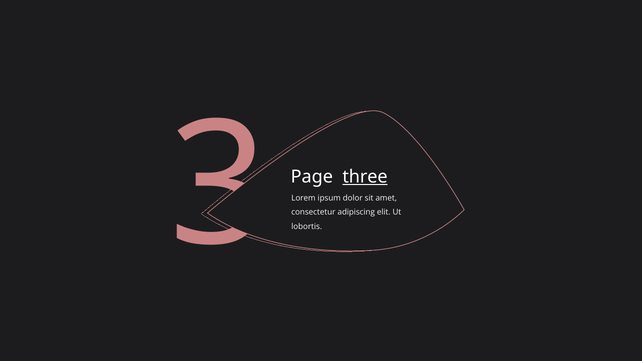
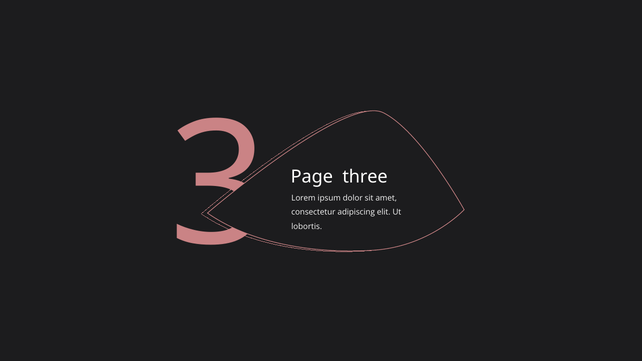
three underline: present -> none (365, 177)
